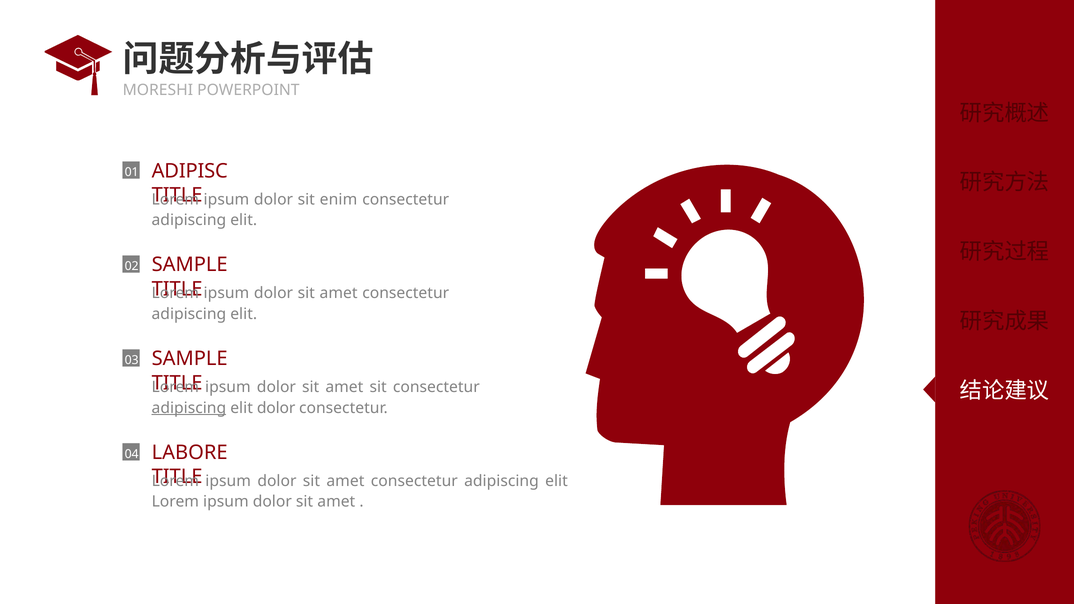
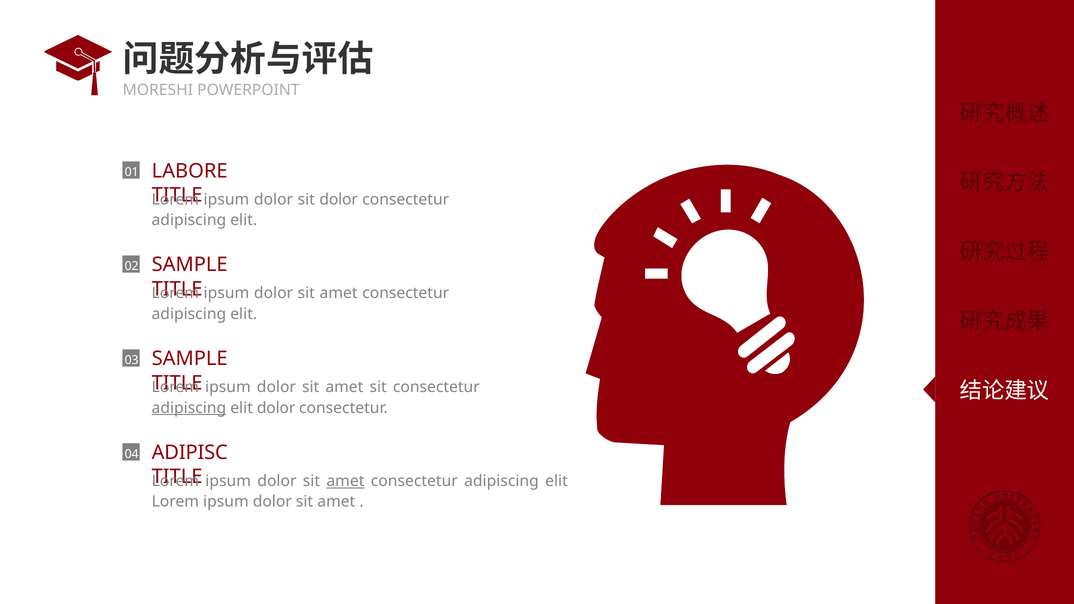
ADIPISC: ADIPISC -> LABORE (190, 171)
sit enim: enim -> dolor (339, 199)
LABORE: LABORE -> ADIPISC (190, 453)
amet underline: none -> present (345, 481)
